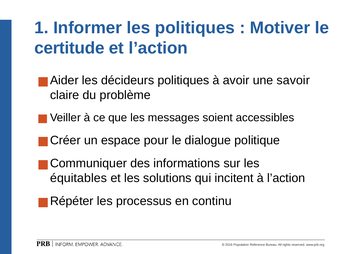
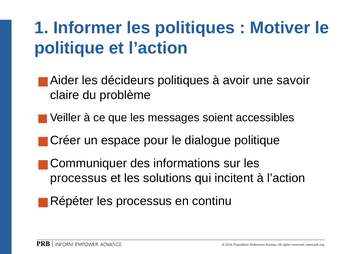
certitude: certitude -> politique (69, 48)
équitables: équitables -> processus (79, 178)
